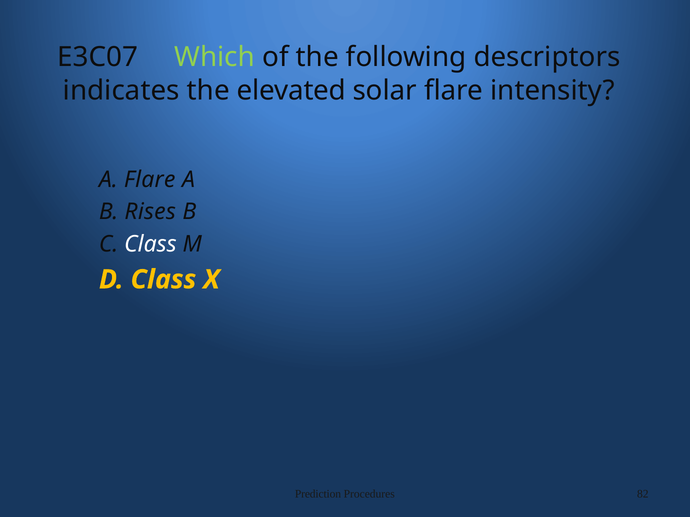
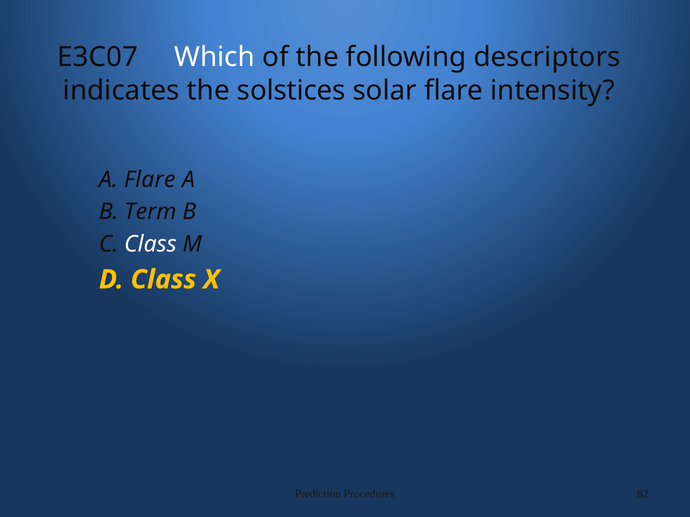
Which colour: light green -> white (215, 57)
elevated: elevated -> solstices (291, 91)
Rises: Rises -> Term (150, 212)
